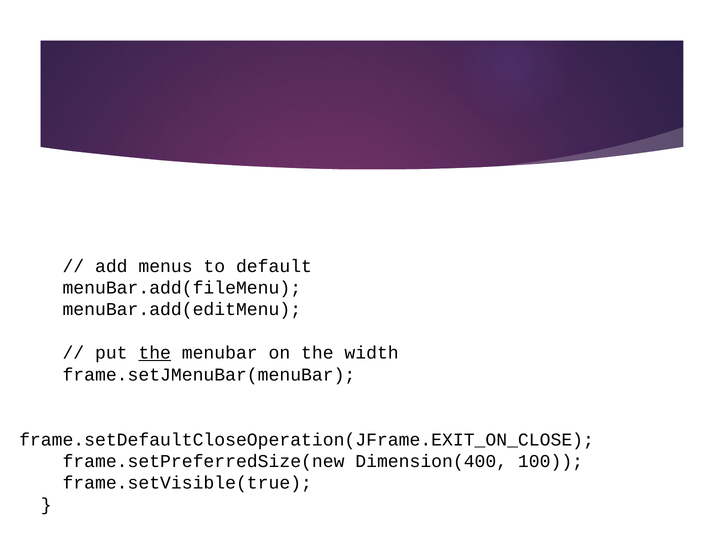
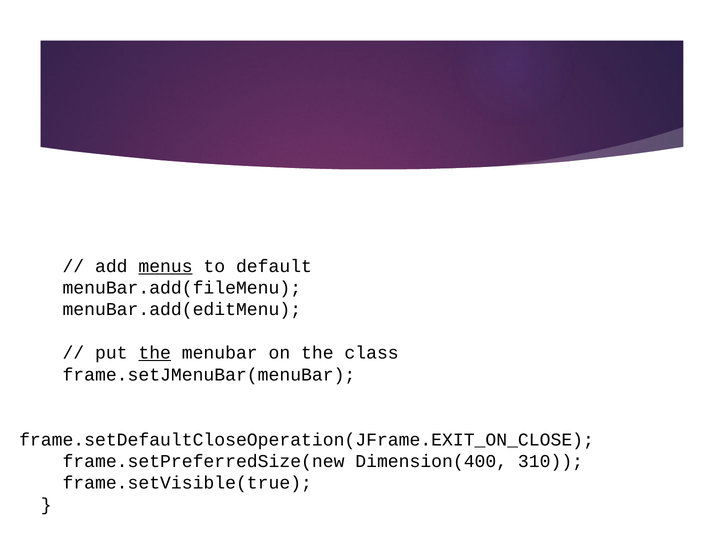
menus underline: none -> present (166, 266)
width: width -> class (372, 353)
100: 100 -> 310 (551, 461)
